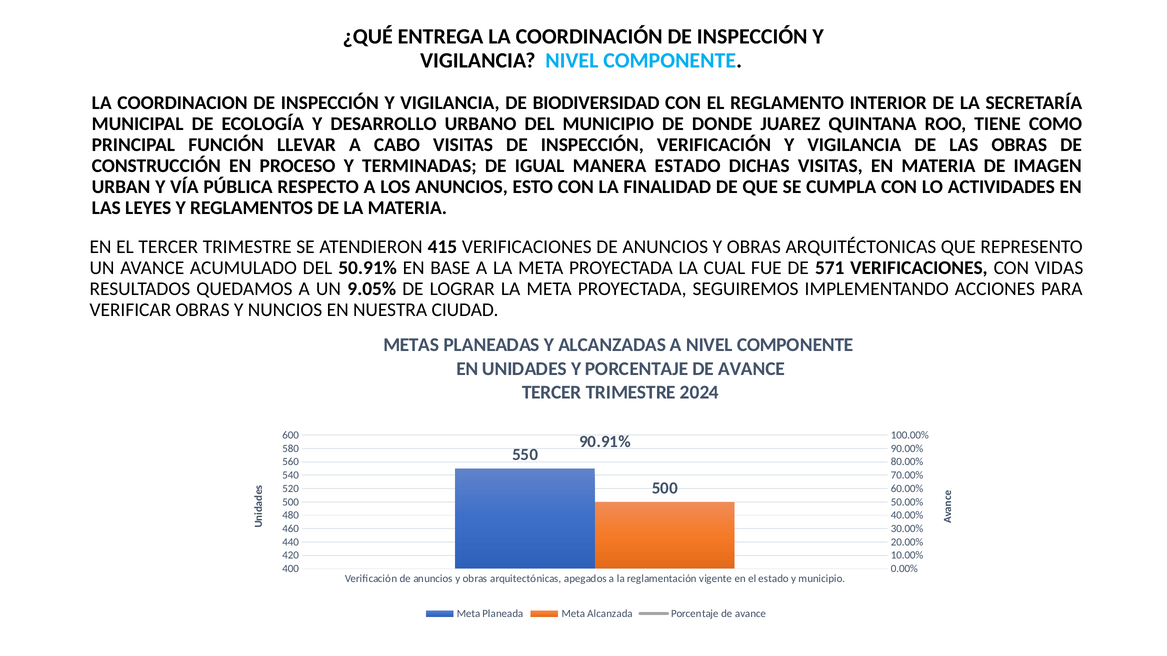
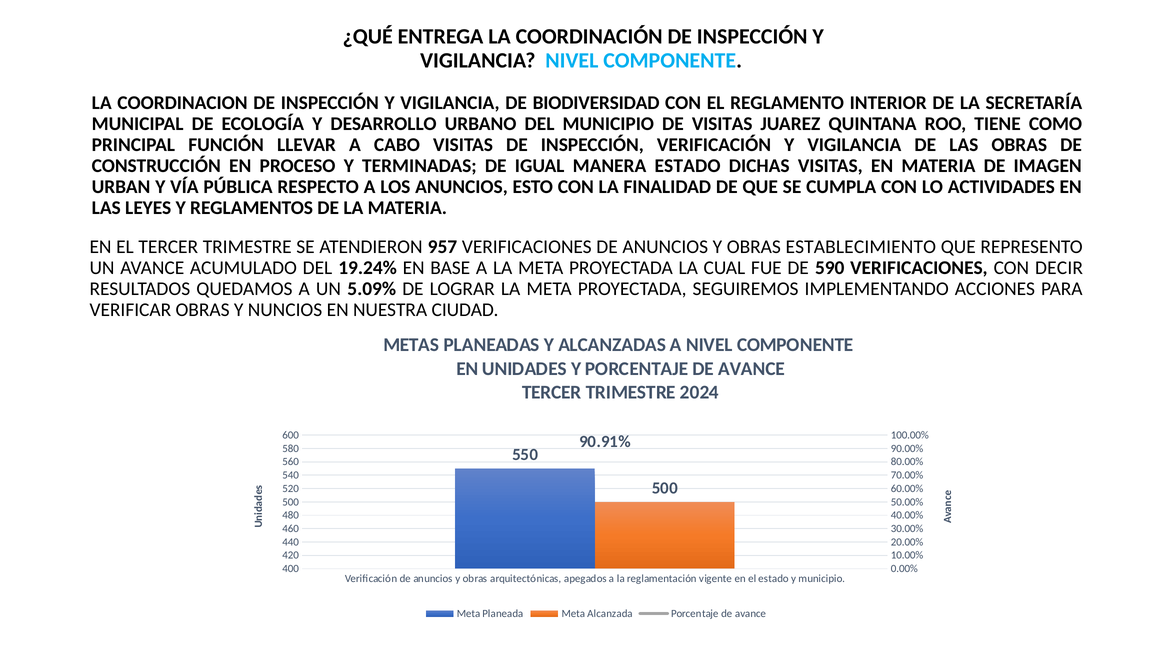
DE DONDE: DONDE -> VISITAS (722, 124)
415: 415 -> 957 (442, 247)
ARQUITÉCTONICAS: ARQUITÉCTONICAS -> ESTABLECIMIENTO (861, 247)
50.91%: 50.91% -> 19.24% (368, 268)
571: 571 -> 590 (830, 268)
VIDAS: VIDAS -> DECIR (1059, 268)
9.05%: 9.05% -> 5.09% (372, 289)
